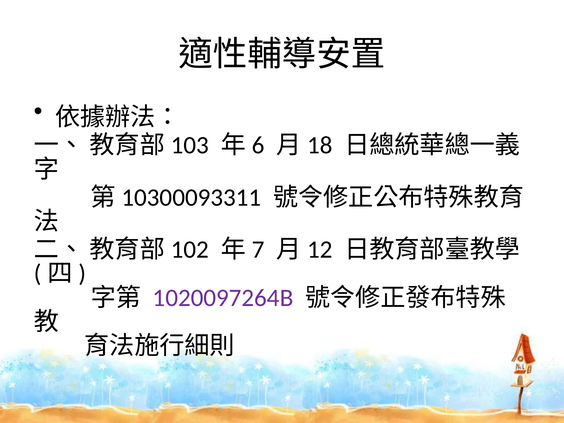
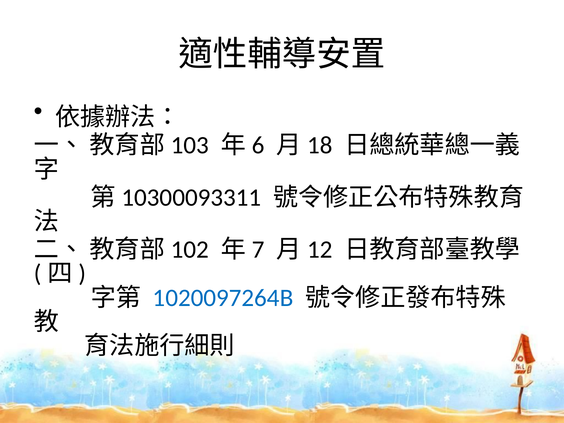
1020097264B colour: purple -> blue (223, 298)
